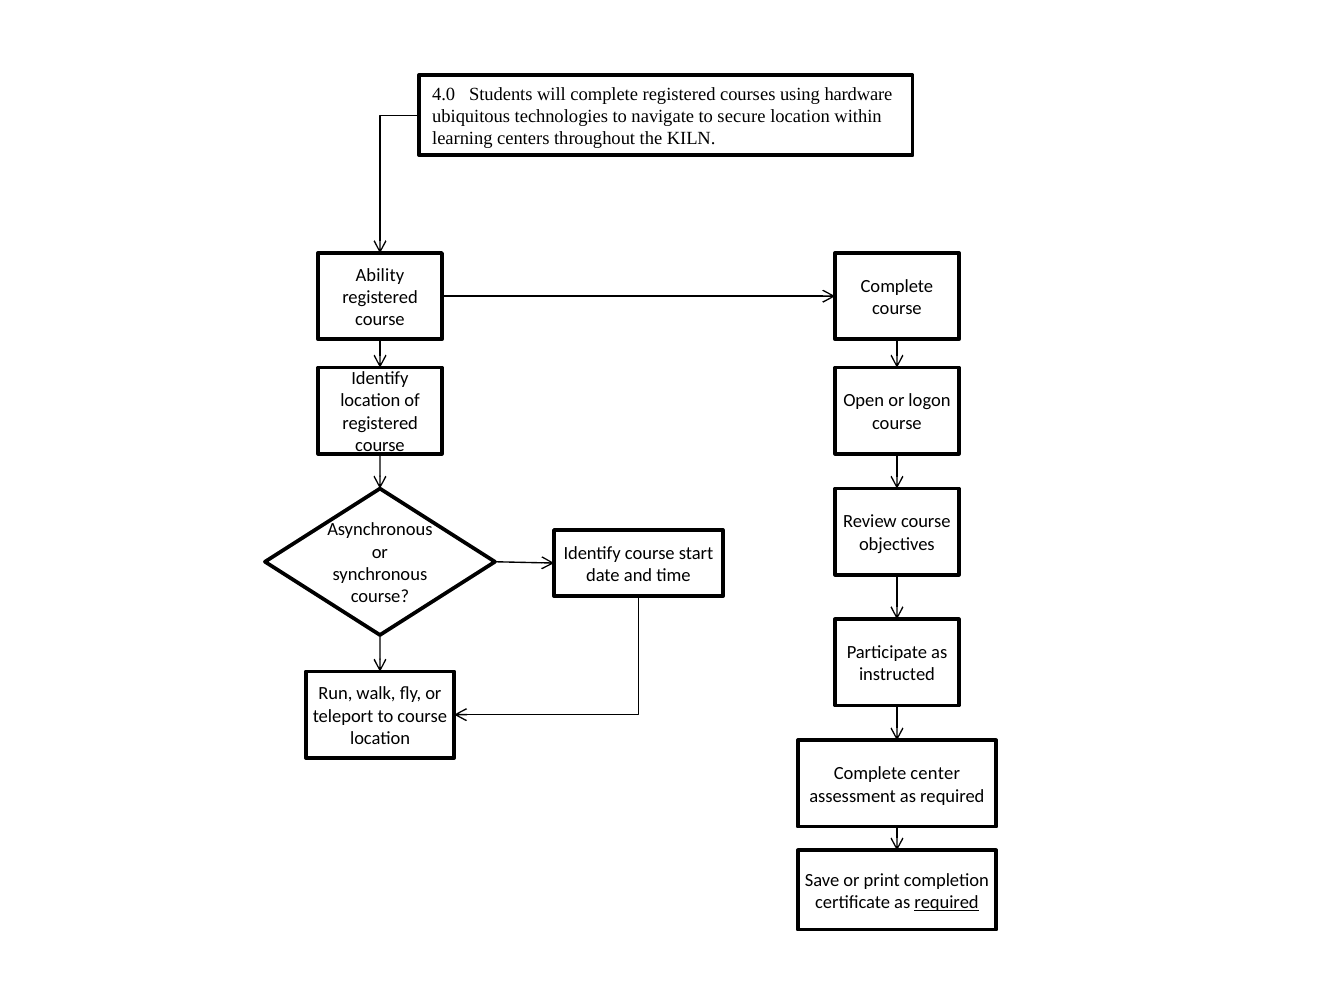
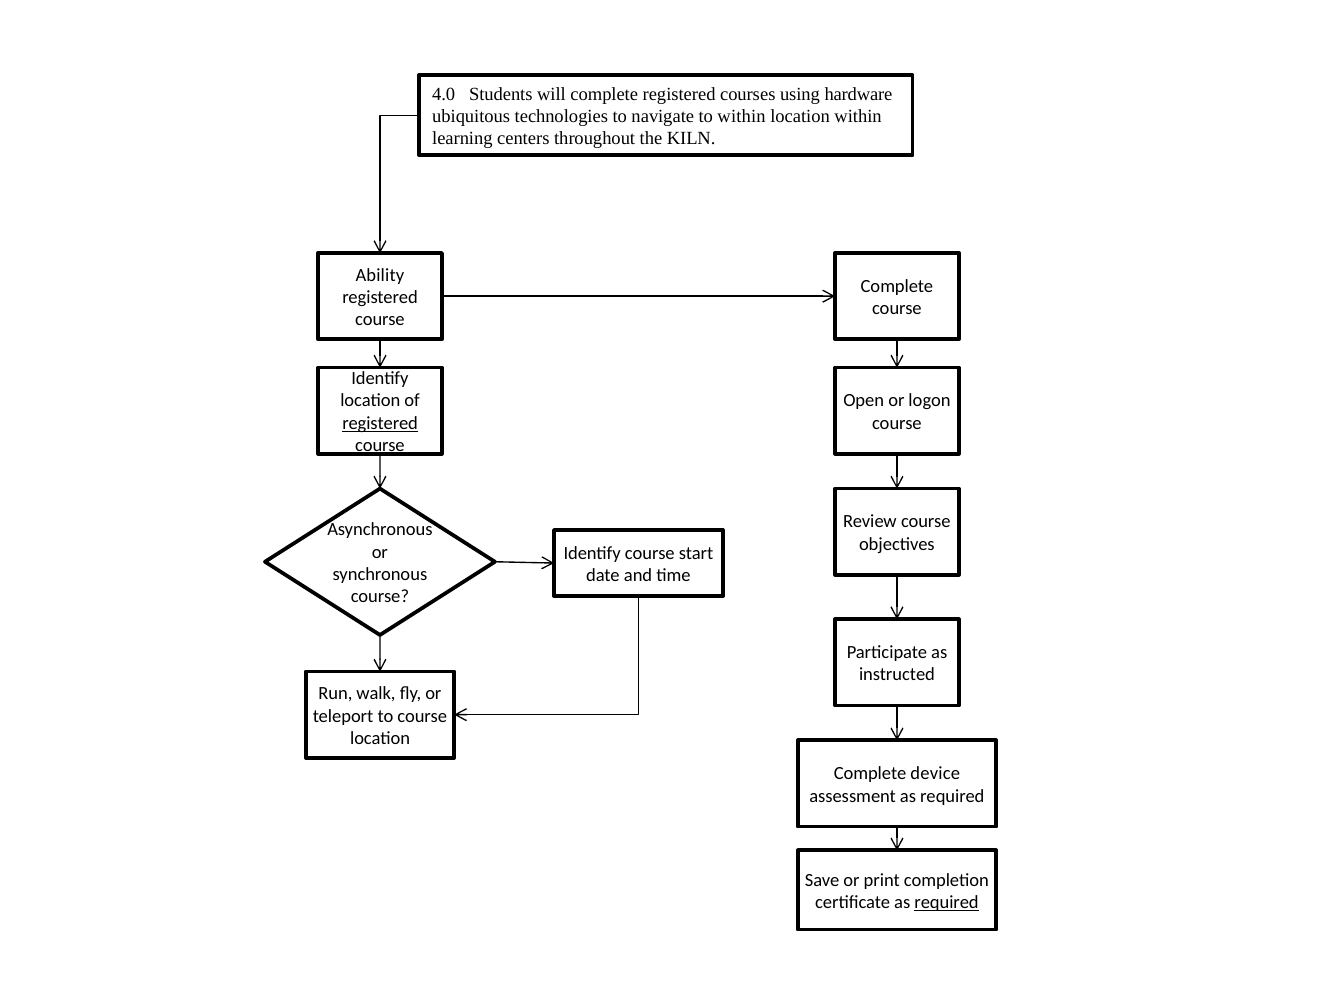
to secure: secure -> within (742, 116)
registered underline: none -> present (380, 423)
center: center -> device (935, 773)
